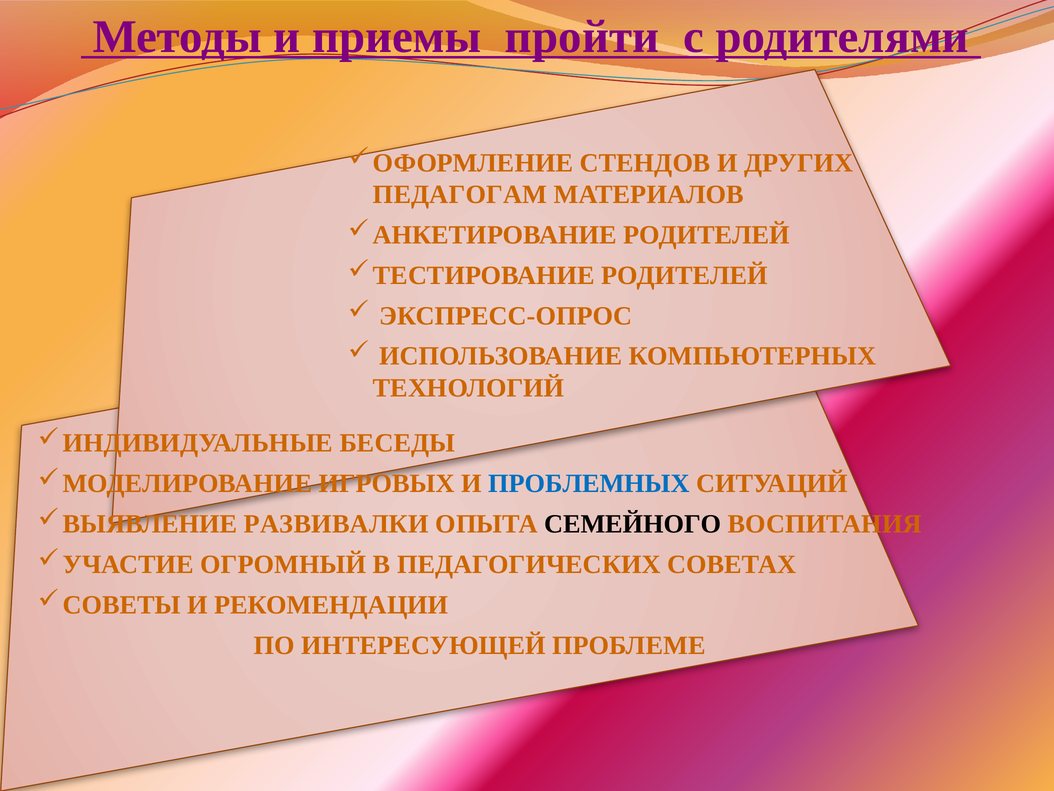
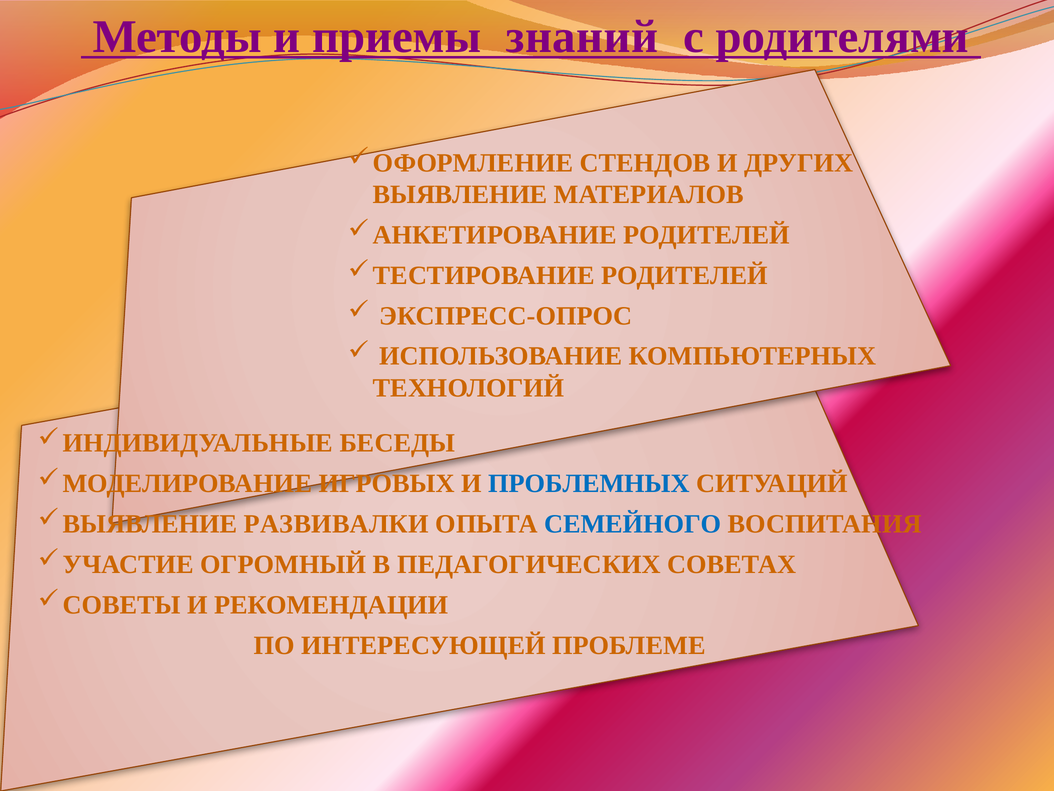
пройти: пройти -> знаний (582, 37)
ПЕДАГОГАМ: ПЕДАГОГАМ -> ВЫЯВЛЕНИЕ (460, 194)
СЕМЕЙНОГО colour: black -> blue (633, 524)
